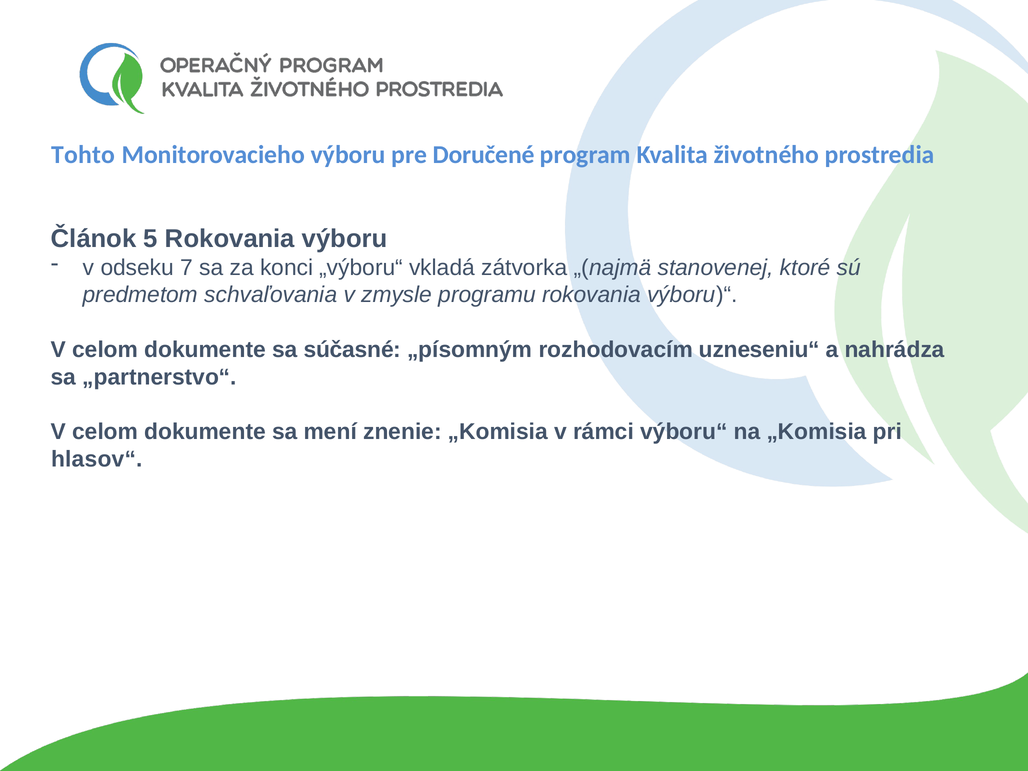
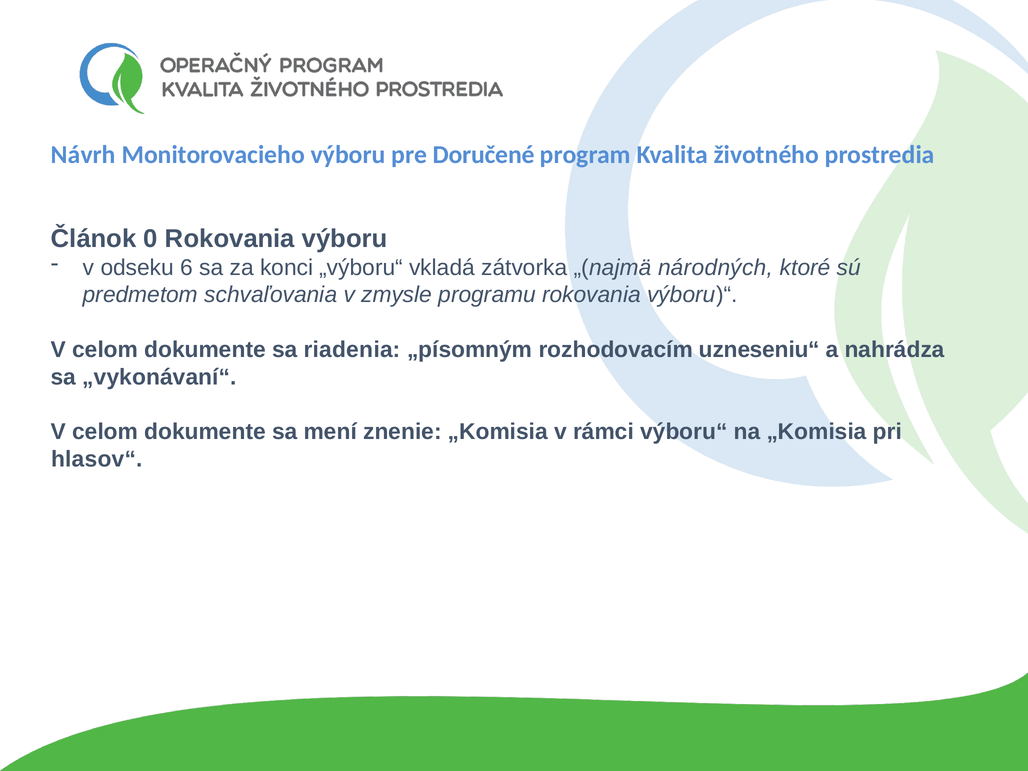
Tohto: Tohto -> Návrh (83, 155)
5: 5 -> 0 (151, 239)
7: 7 -> 6 (187, 267)
stanovenej: stanovenej -> národných (716, 267)
súčasné: súčasné -> riadenia (352, 350)
„partnerstvo“: „partnerstvo“ -> „vykonávaní“ (159, 377)
